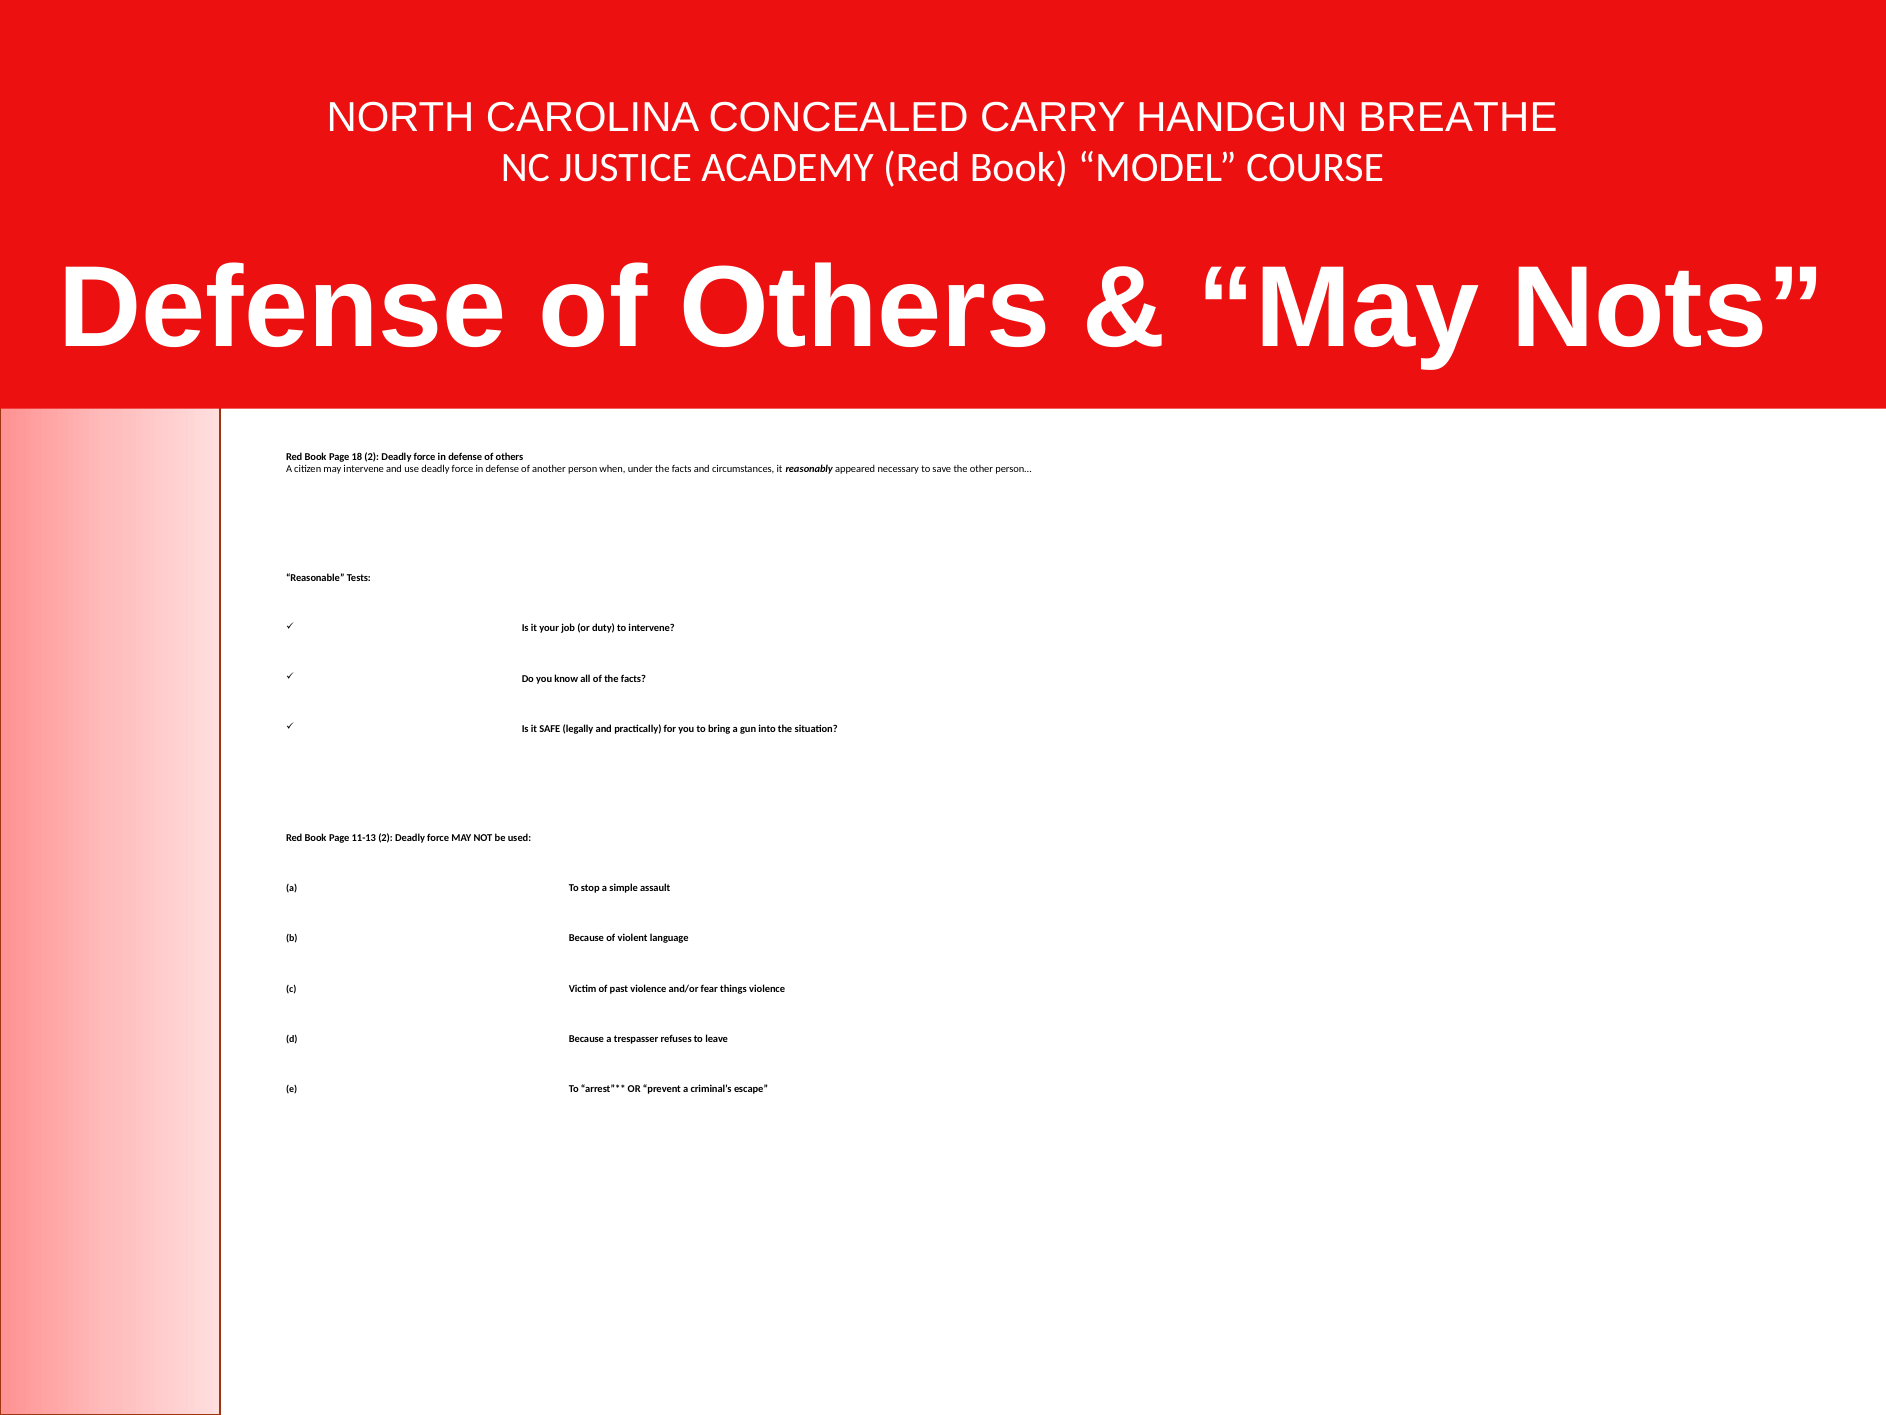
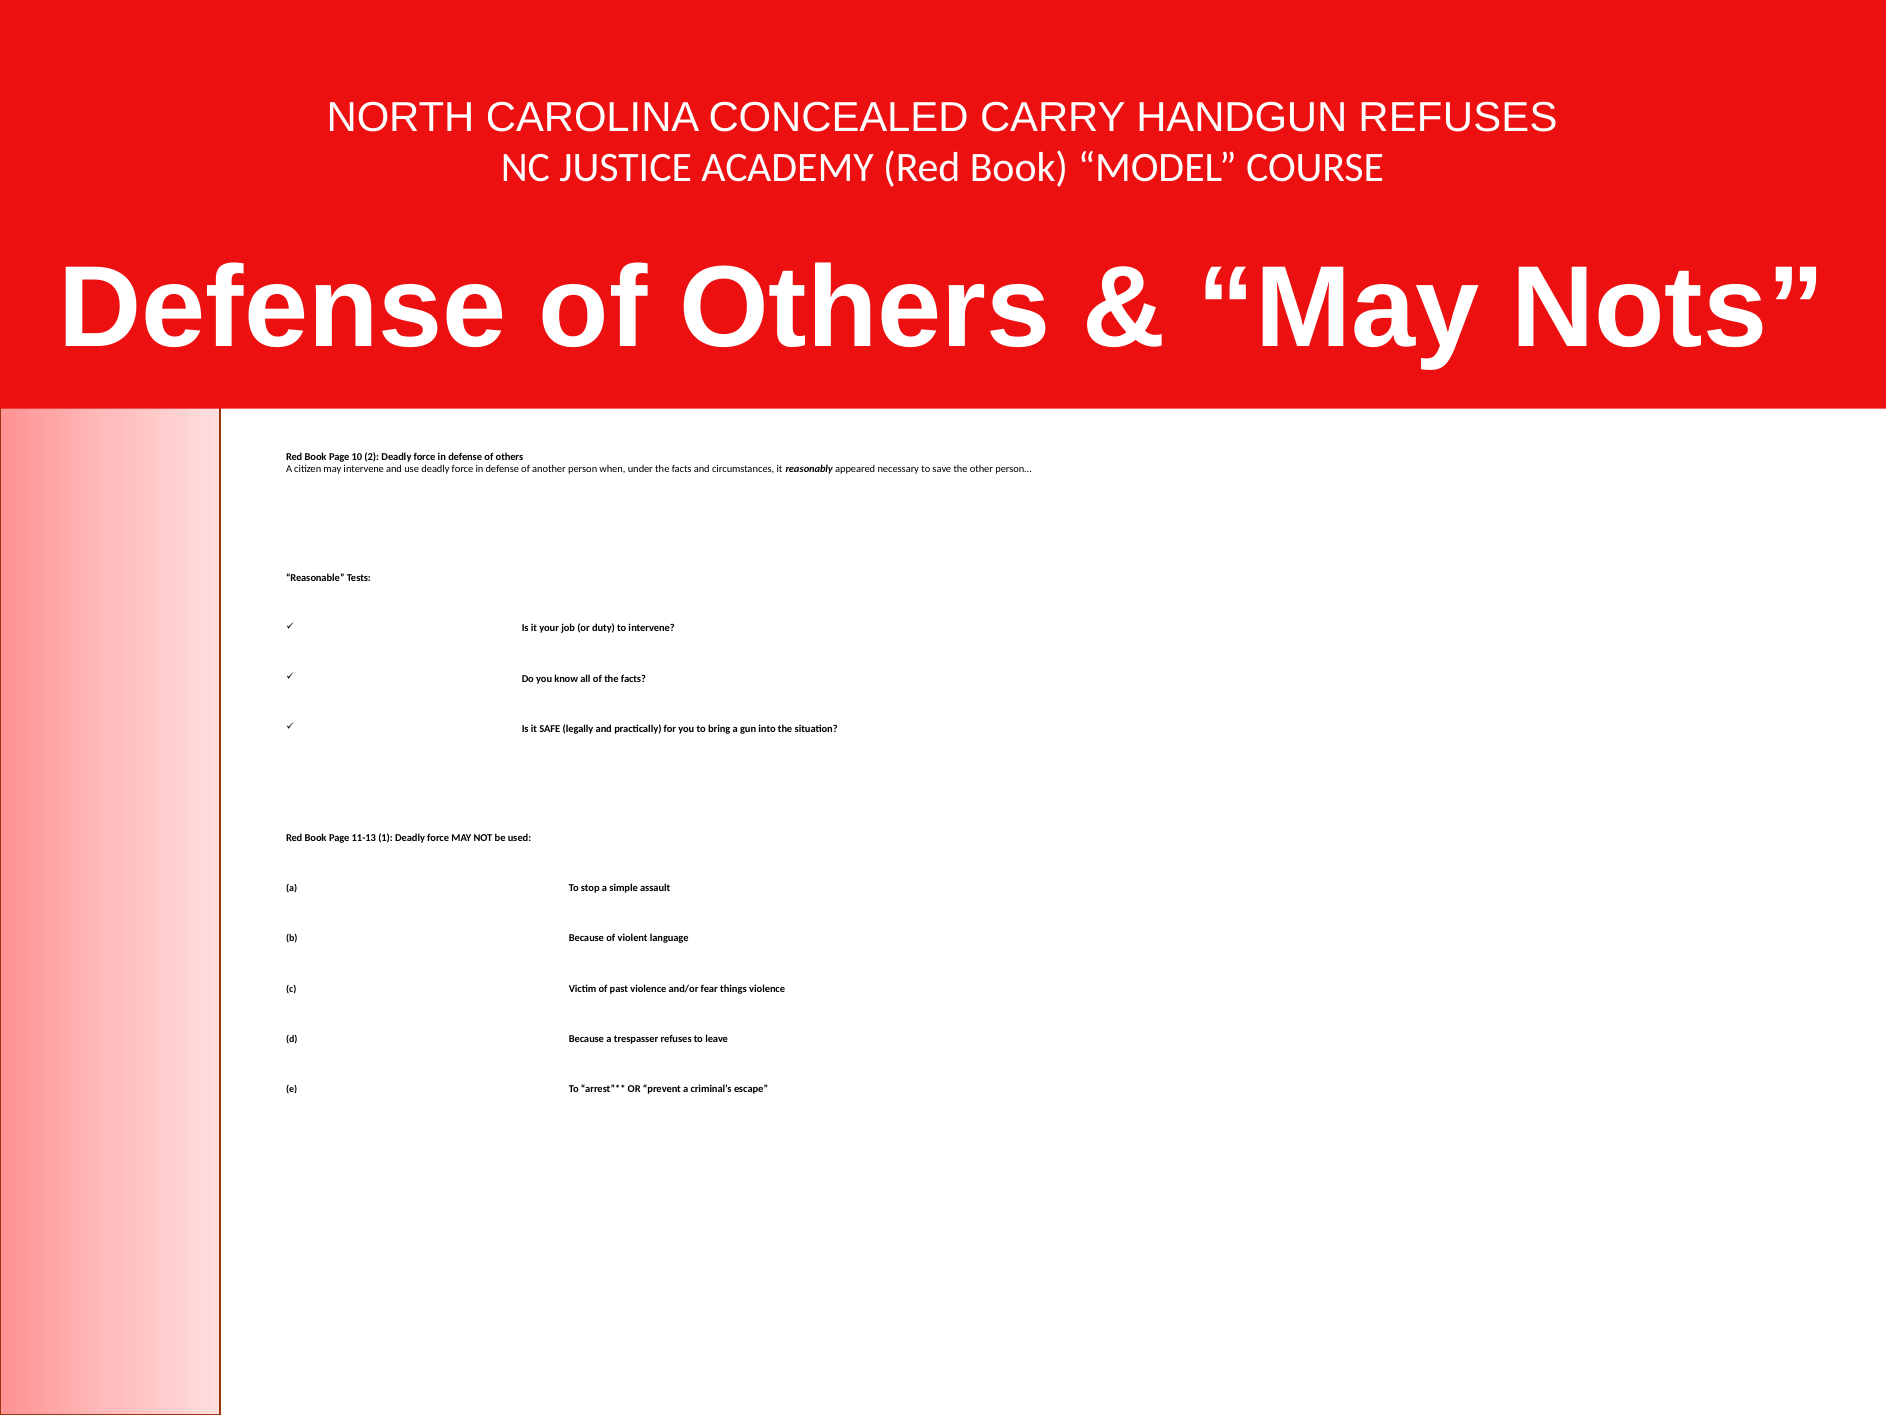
HANDGUN BREATHE: BREATHE -> REFUSES (1458, 118)
18: 18 -> 10 (357, 457)
11-13 2: 2 -> 1 (386, 838)
